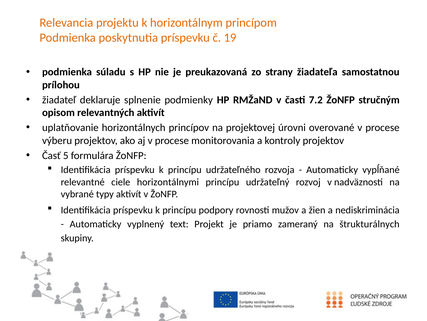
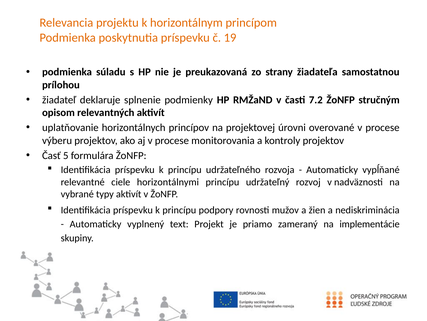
štrukturálnych: štrukturálnych -> implementácie (370, 224)
